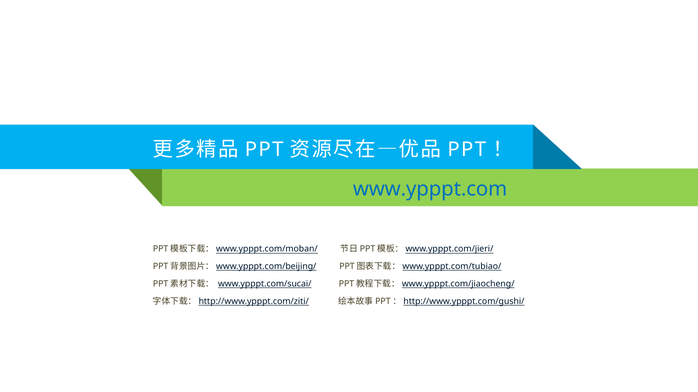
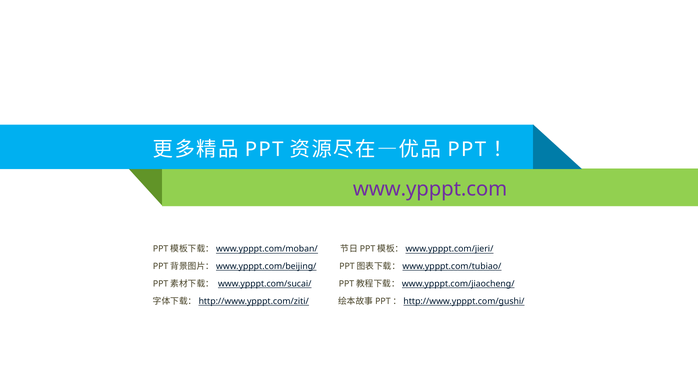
www.ypppt.com colour: blue -> purple (430, 189)
